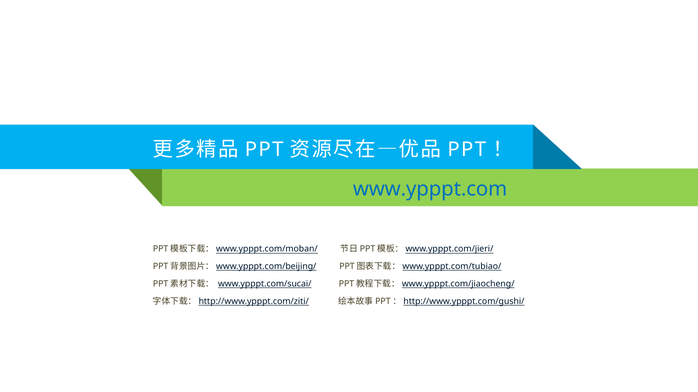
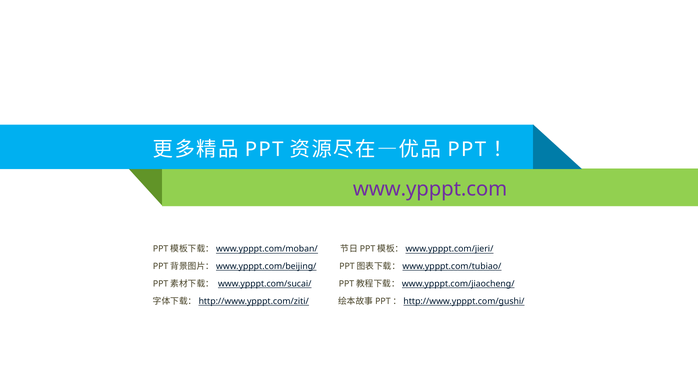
www.ypppt.com colour: blue -> purple (430, 189)
